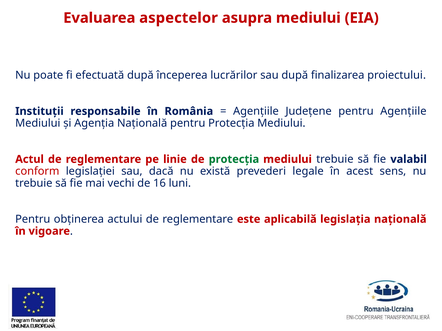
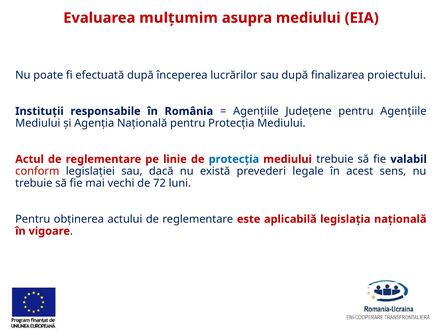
aspectelor: aspectelor -> mulțumim (179, 18)
protecția colour: green -> blue (234, 159)
16: 16 -> 72 (160, 183)
